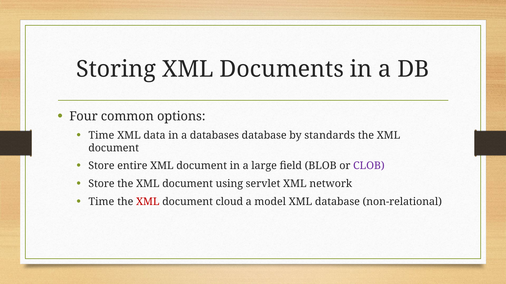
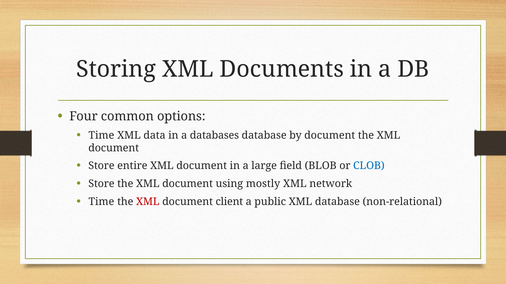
by standards: standards -> document (330, 136)
CLOB colour: purple -> blue (369, 166)
servlet: servlet -> mostly (263, 184)
cloud: cloud -> client (229, 202)
model: model -> public (270, 202)
